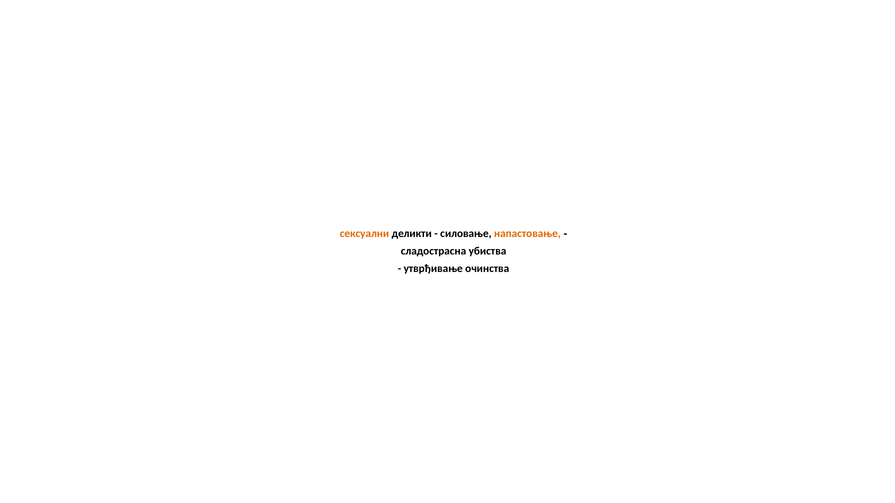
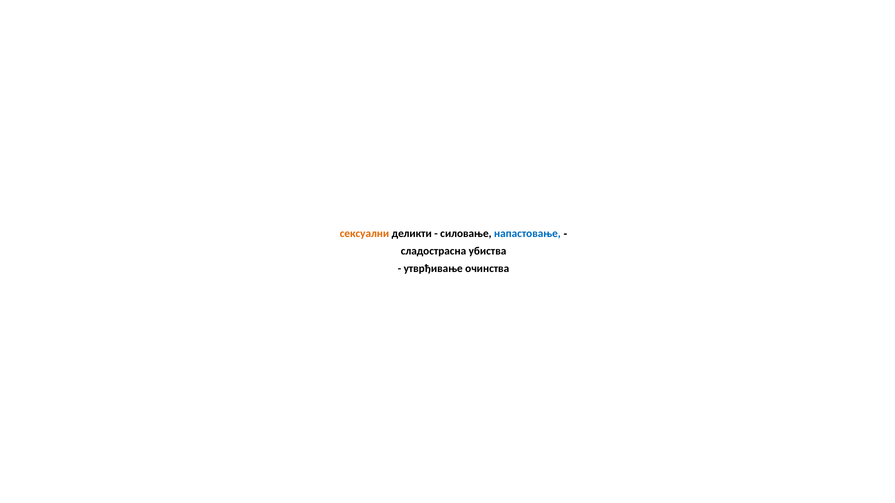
напастовање colour: orange -> blue (527, 234)
